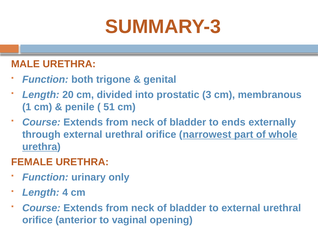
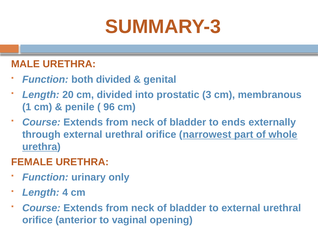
both trigone: trigone -> divided (113, 79)
51: 51 -> 96 (109, 107)
